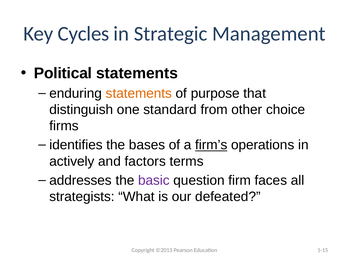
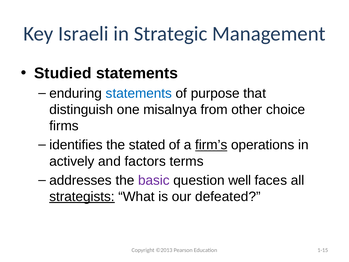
Cycles: Cycles -> Israeli (83, 34)
Political: Political -> Studied (63, 73)
statements colour: orange -> blue (139, 93)
standard: standard -> misalnya (170, 110)
bases: bases -> stated (147, 145)
firm: firm -> well (240, 180)
strategists underline: none -> present (82, 196)
